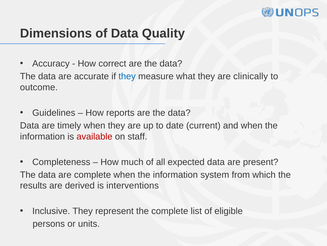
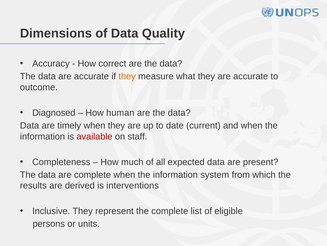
they colour: blue -> orange (127, 76)
they are clinically: clinically -> accurate (251, 76)
Guidelines: Guidelines -> Diagnosed (54, 112)
reports: reports -> human (120, 112)
